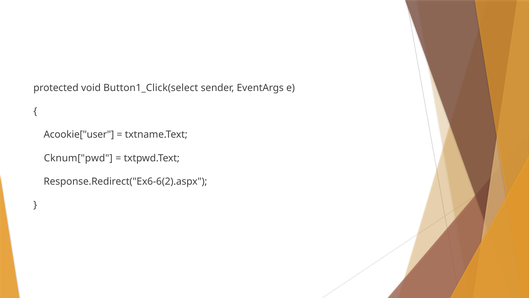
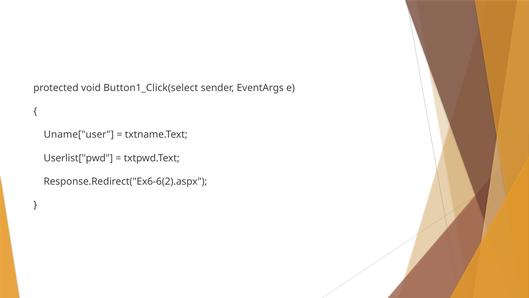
Acookie["user: Acookie["user -> Uname["user (79, 134)
Cknum["pwd: Cknum["pwd -> Userlist["pwd (78, 158)
